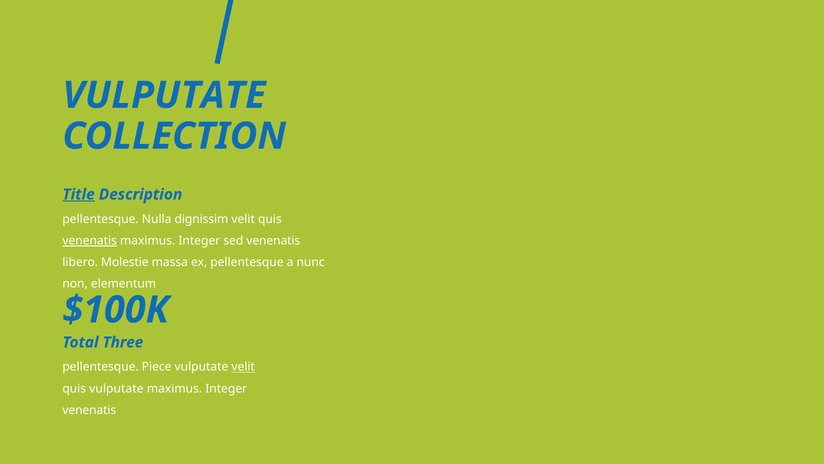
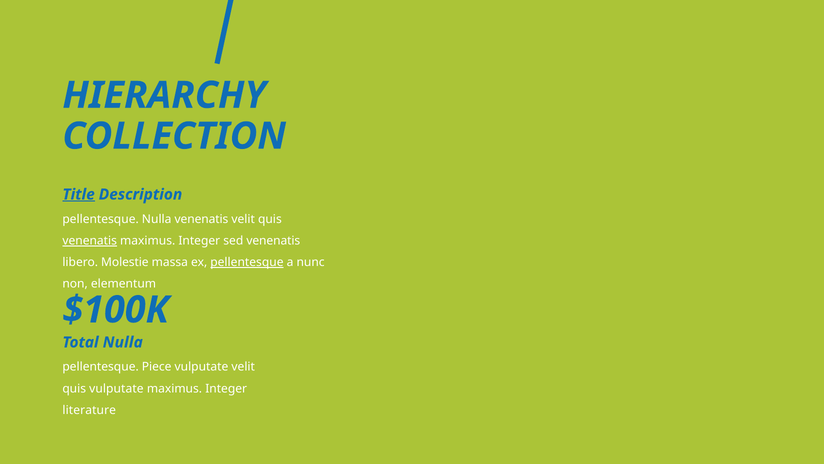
VULPUTATE: VULPUTATE -> HIERARCHY (164, 95)
Nulla dignissim: dignissim -> venenatis (201, 219)
pellentesque underline: none -> present (247, 262)
Total Three: Three -> Nulla (123, 342)
velit underline: present -> none (243, 367)
venenatis: venenatis -> literature (89, 410)
